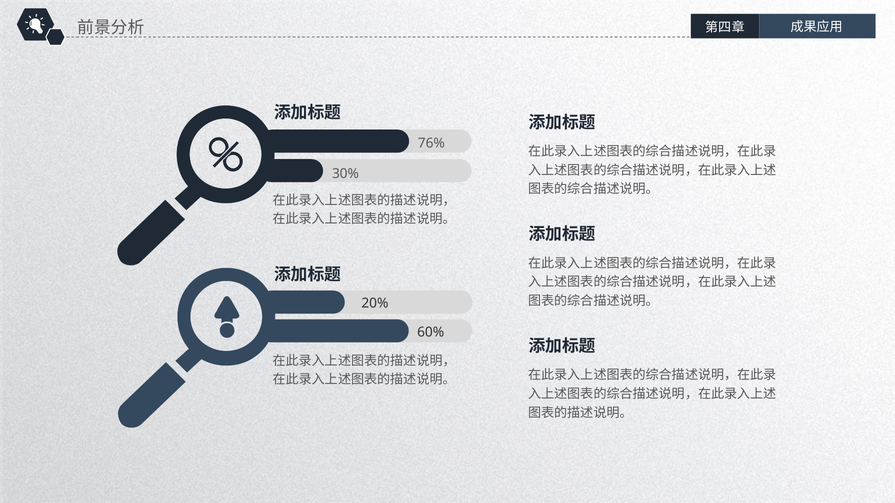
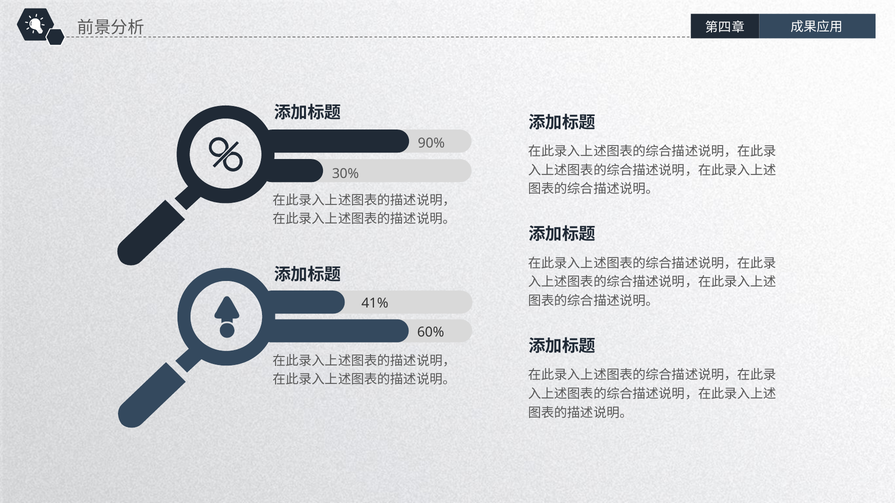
76%: 76% -> 90% (431, 144)
20%: 20% -> 41% (375, 304)
